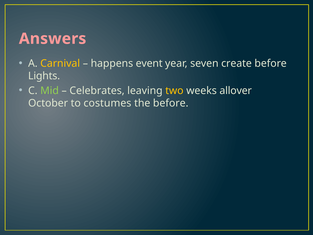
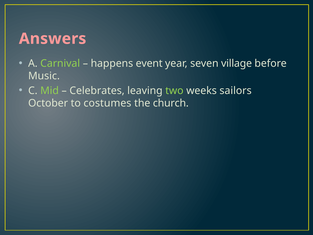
Carnival colour: yellow -> light green (60, 63)
create: create -> village (237, 63)
Lights: Lights -> Music (44, 76)
two colour: yellow -> light green (174, 90)
allover: allover -> sailors (236, 90)
the before: before -> church (171, 103)
